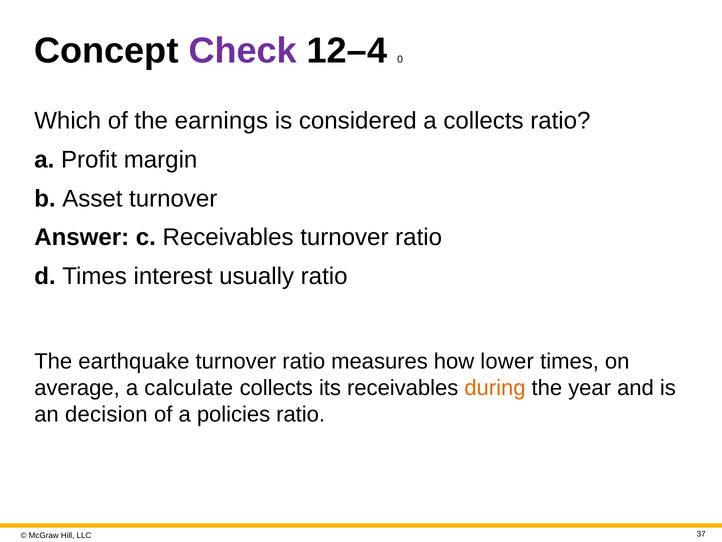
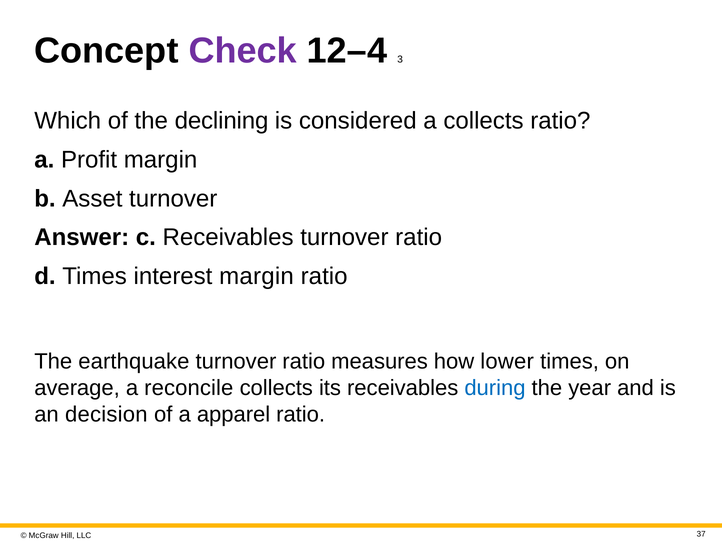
0: 0 -> 3 (400, 59)
earnings: earnings -> declining (222, 121)
interest usually: usually -> margin (256, 276)
calculate: calculate -> reconcile (189, 388)
during colour: orange -> blue (495, 388)
policies: policies -> apparel (234, 414)
